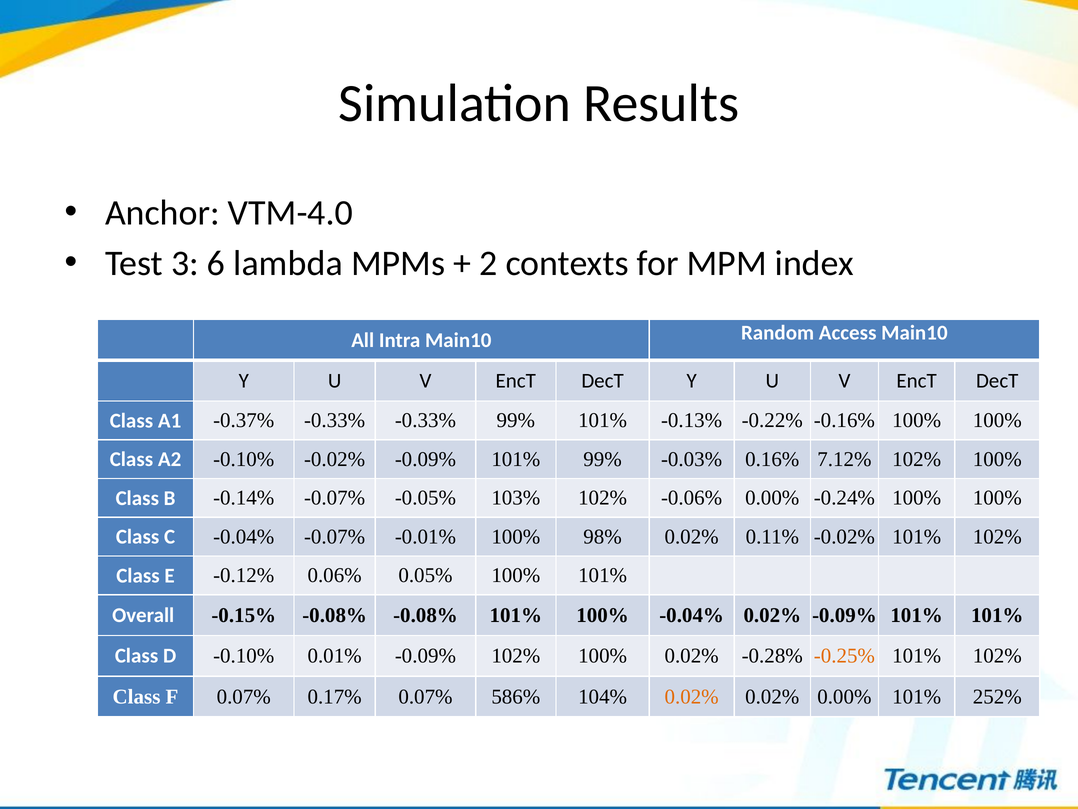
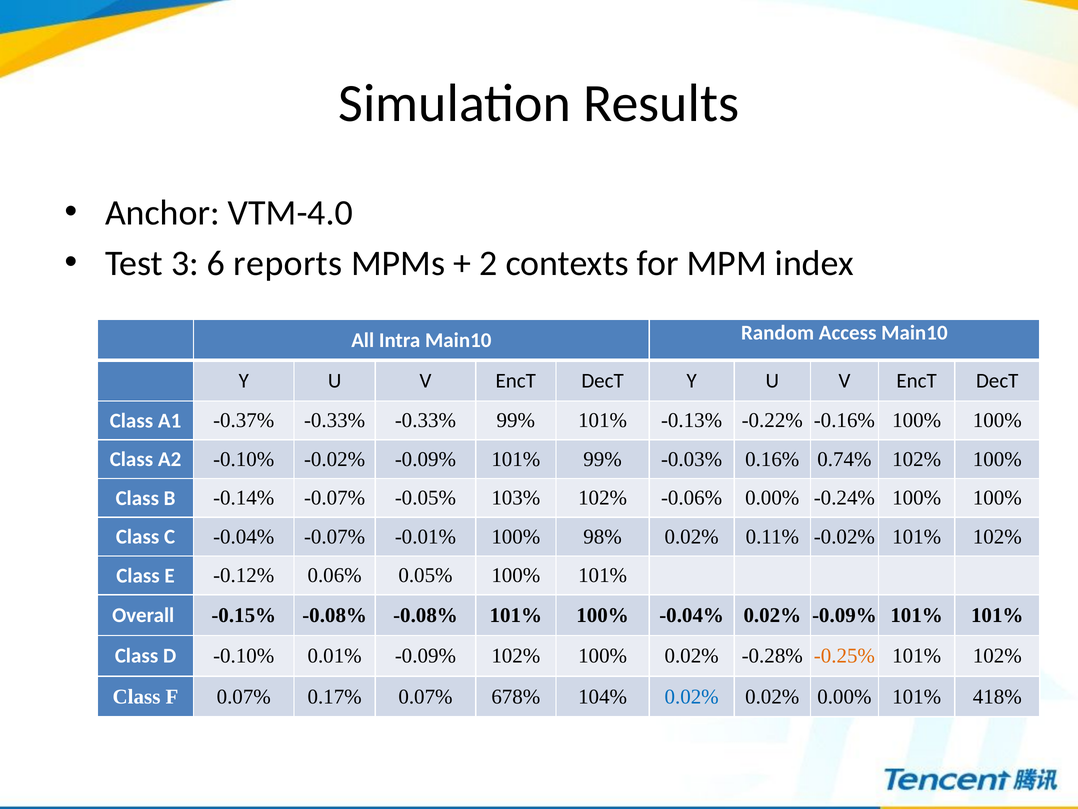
lambda: lambda -> reports (288, 263)
7.12%: 7.12% -> 0.74% (844, 459)
586%: 586% -> 678% (516, 696)
0.02% colour: orange -> blue (692, 696)
252%: 252% -> 418% (997, 696)
